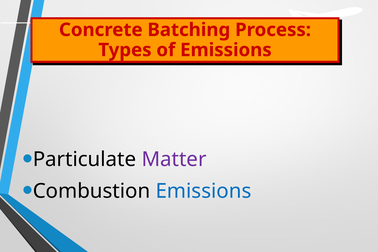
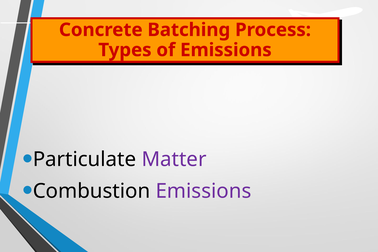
Emissions colour: blue -> purple (203, 191)
